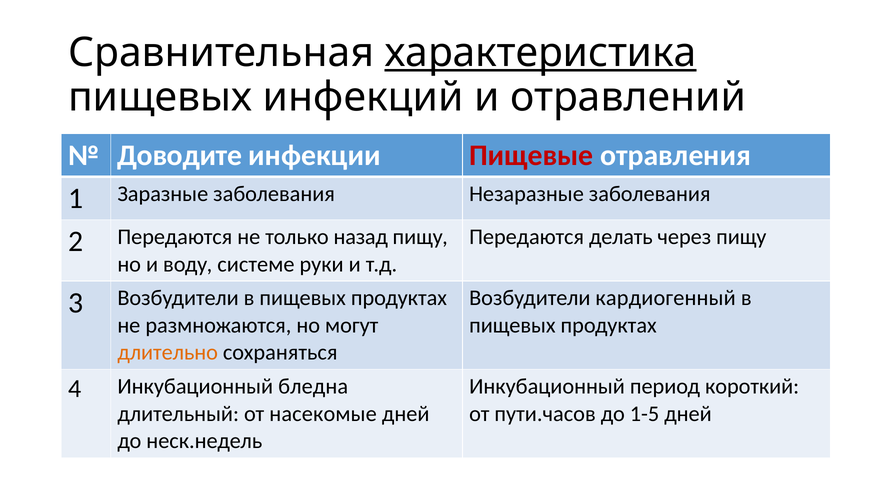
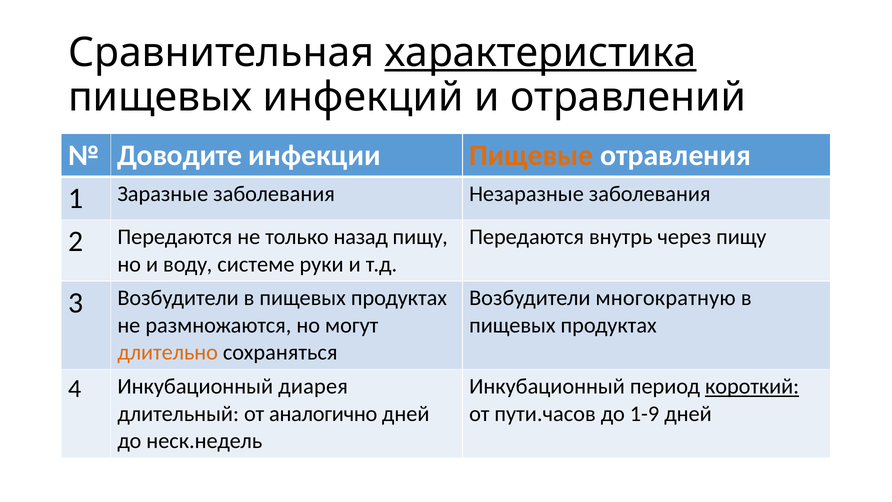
Пищевые colour: red -> orange (531, 155)
делать: делать -> внутрь (621, 237)
кардиогенный: кардиогенный -> многократную (666, 298)
короткий underline: none -> present (752, 386)
бледна: бледна -> диарея (313, 386)
насекомые: насекомые -> аналогично (323, 414)
1-5: 1-5 -> 1-9 (644, 414)
